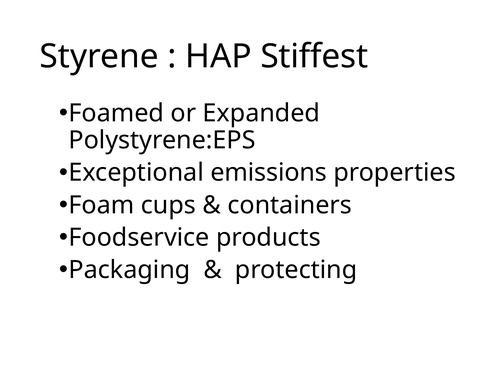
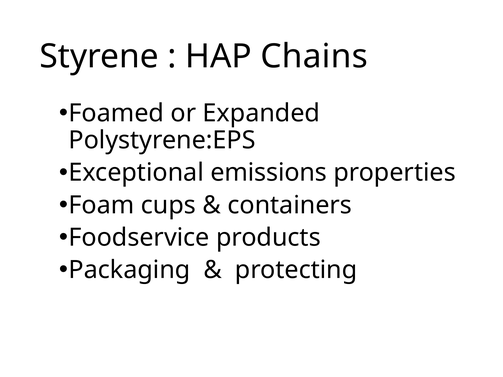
Stiffest: Stiffest -> Chains (314, 56)
